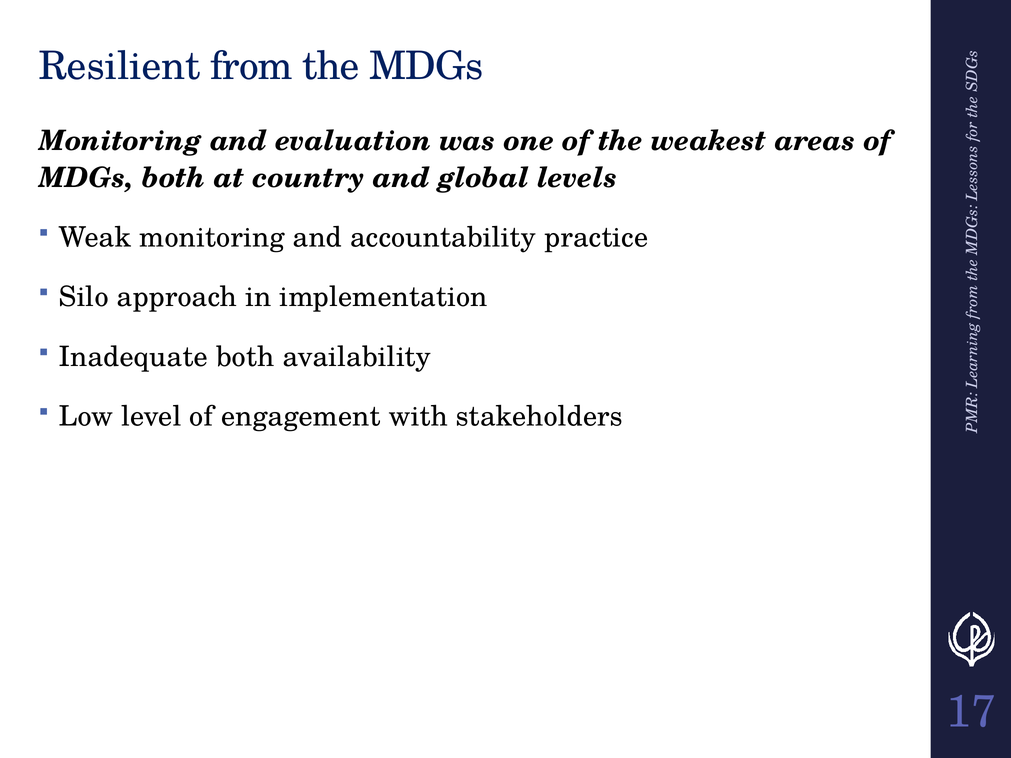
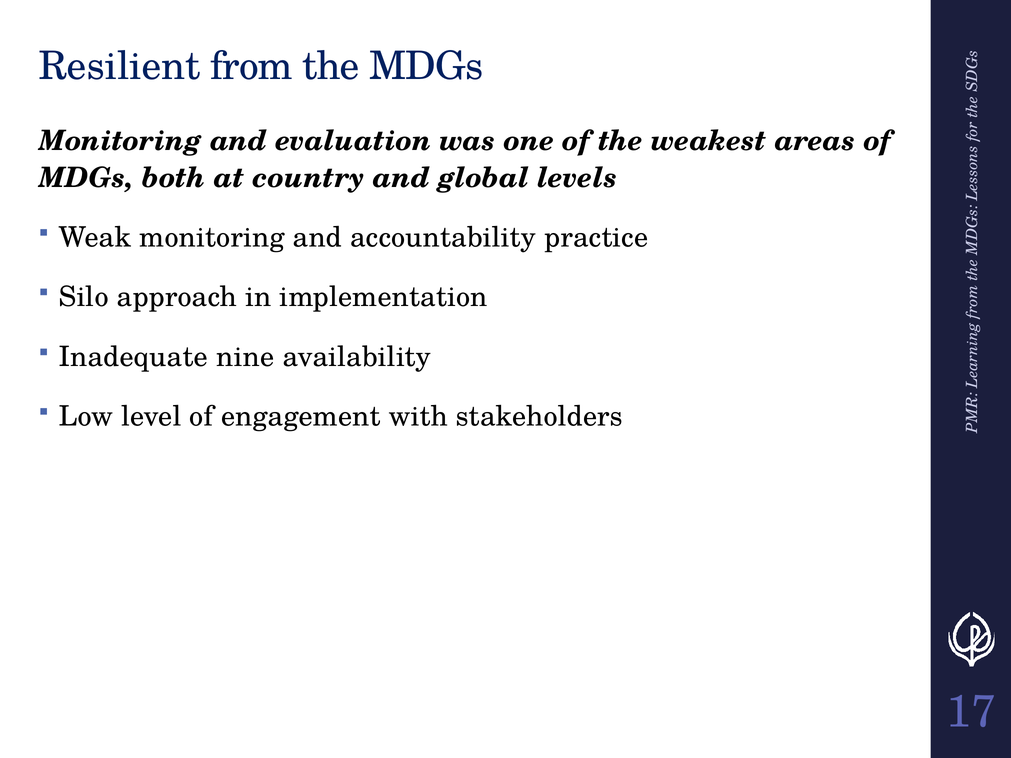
Inadequate both: both -> nine (245, 357)
